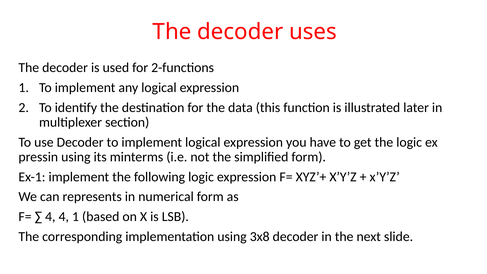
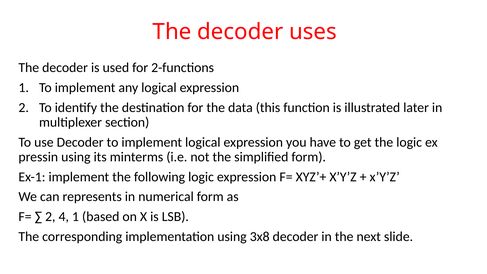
4: 4 -> 2 (50, 217)
